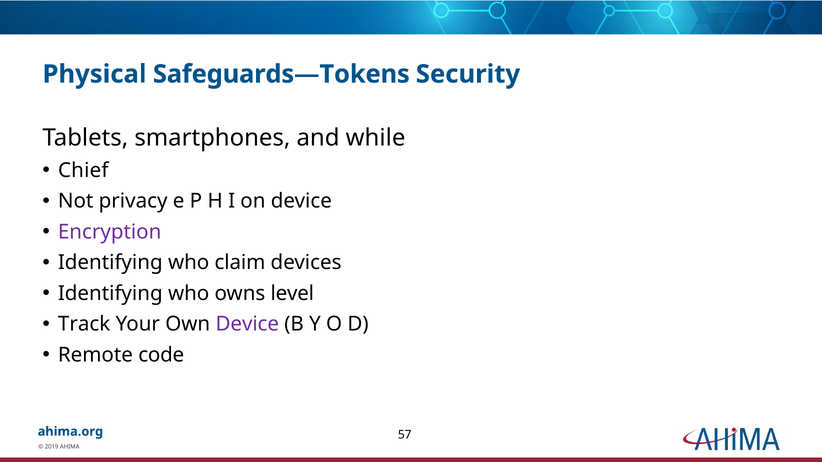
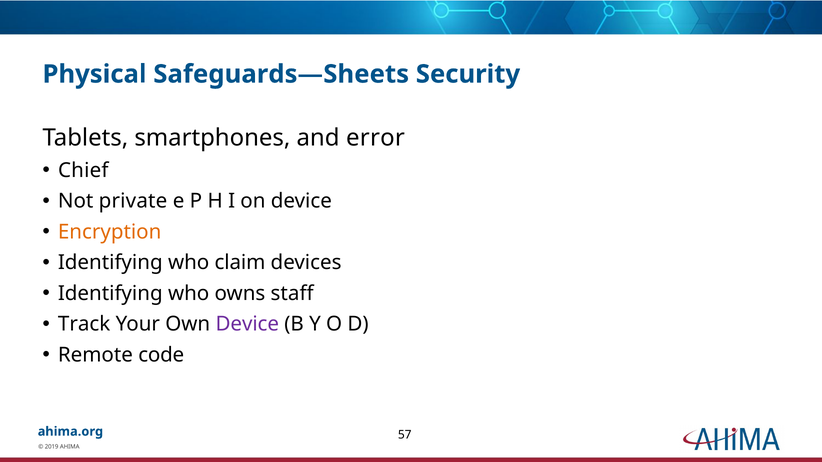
Safeguards—Tokens: Safeguards—Tokens -> Safeguards—Sheets (281, 74)
while: while -> error (375, 138)
privacy: privacy -> private (133, 201)
Encryption colour: purple -> orange (110, 232)
level: level -> staff (292, 294)
